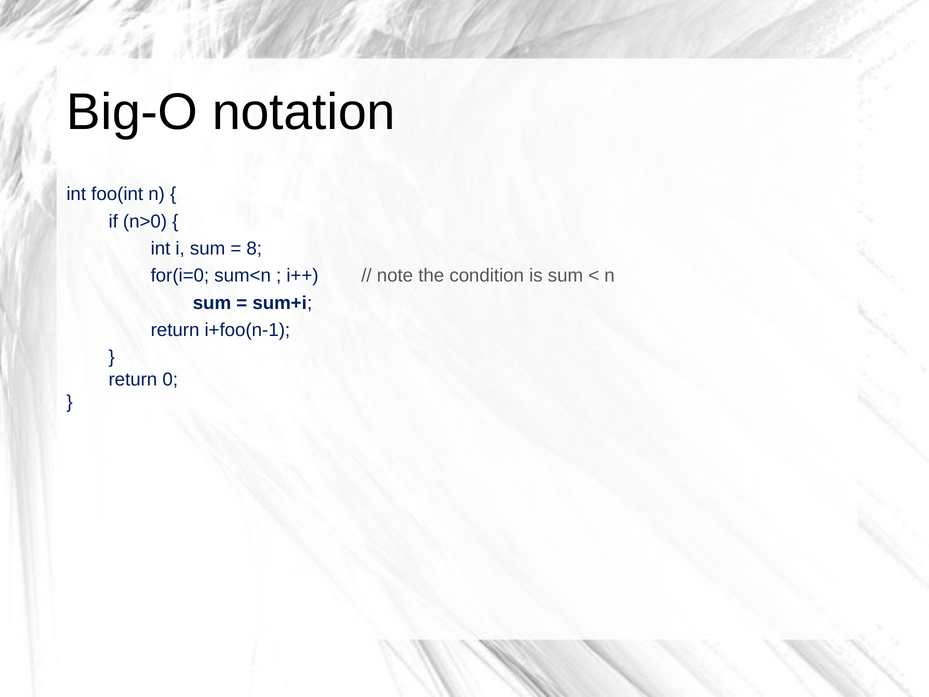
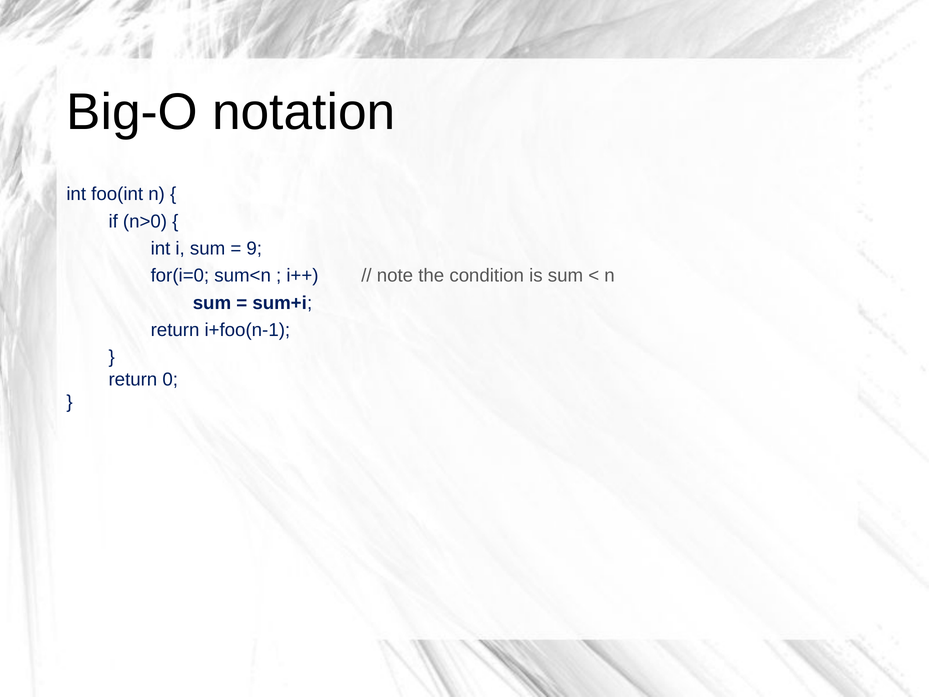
8: 8 -> 9 (254, 248)
